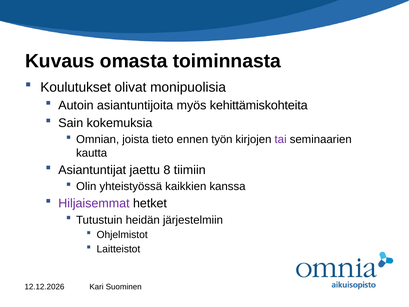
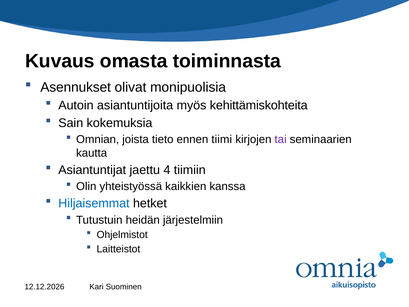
Koulutukset: Koulutukset -> Asennukset (76, 87)
työn: työn -> tiimi (222, 139)
8: 8 -> 4 (167, 170)
Hiljaisemmat colour: purple -> blue (94, 203)
